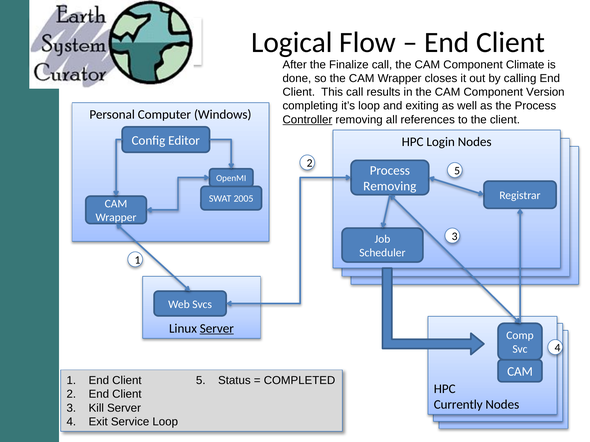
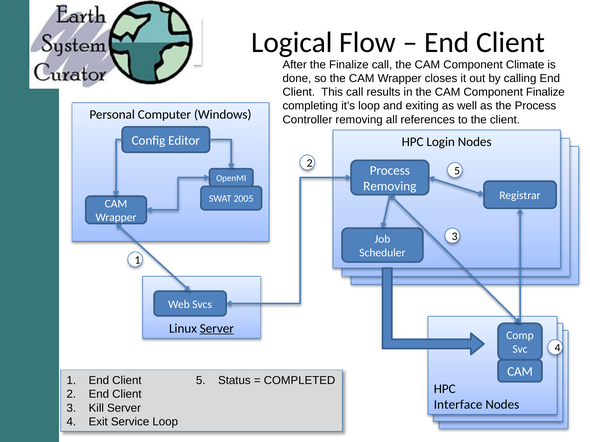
Component Version: Version -> Finalize (545, 92)
Controller underline: present -> none (307, 120)
Currently: Currently -> Interface (458, 405)
